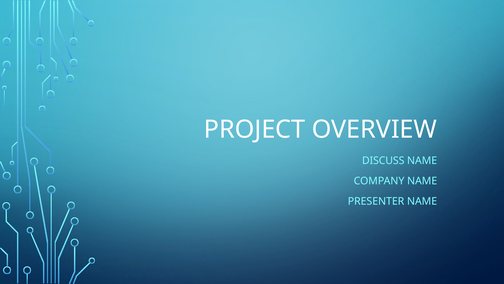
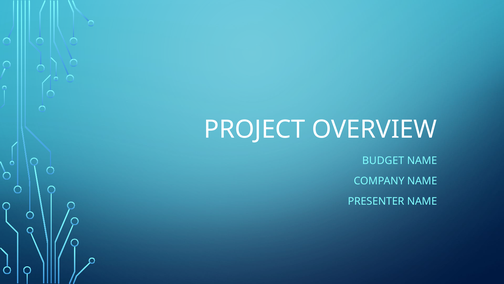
DISCUSS: DISCUSS -> BUDGET (383, 160)
